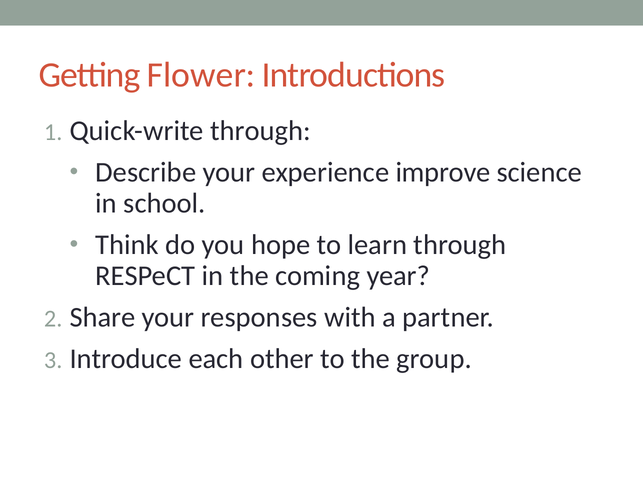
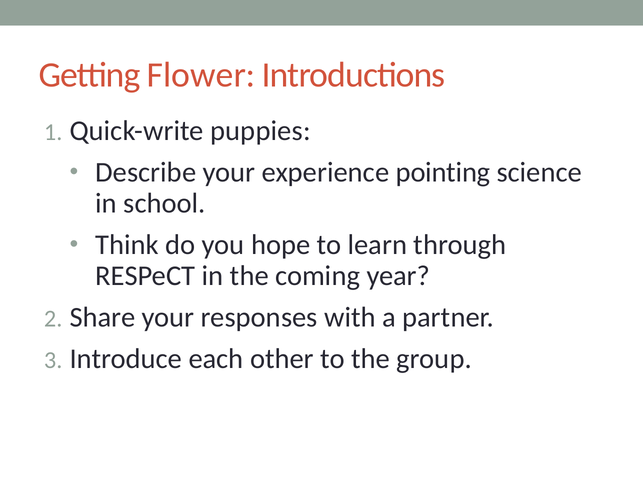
Quick-write through: through -> puppies (260, 131)
improve: improve -> pointing (443, 173)
